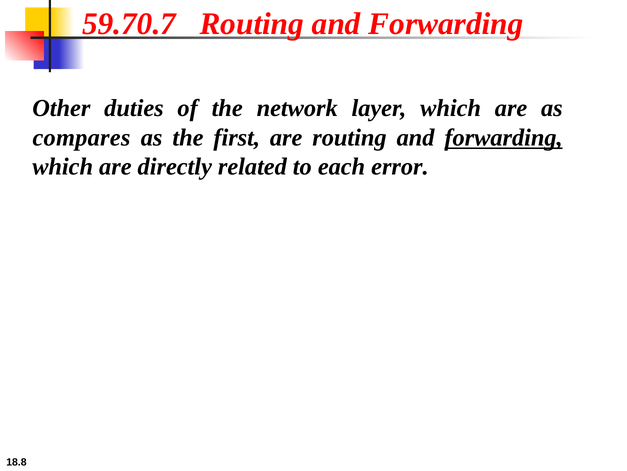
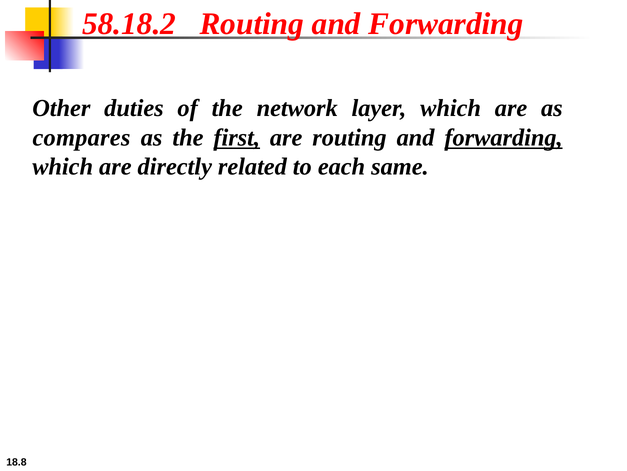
59.70.7: 59.70.7 -> 58.18.2 (129, 24)
first underline: none -> present (237, 137)
error: error -> same (400, 167)
